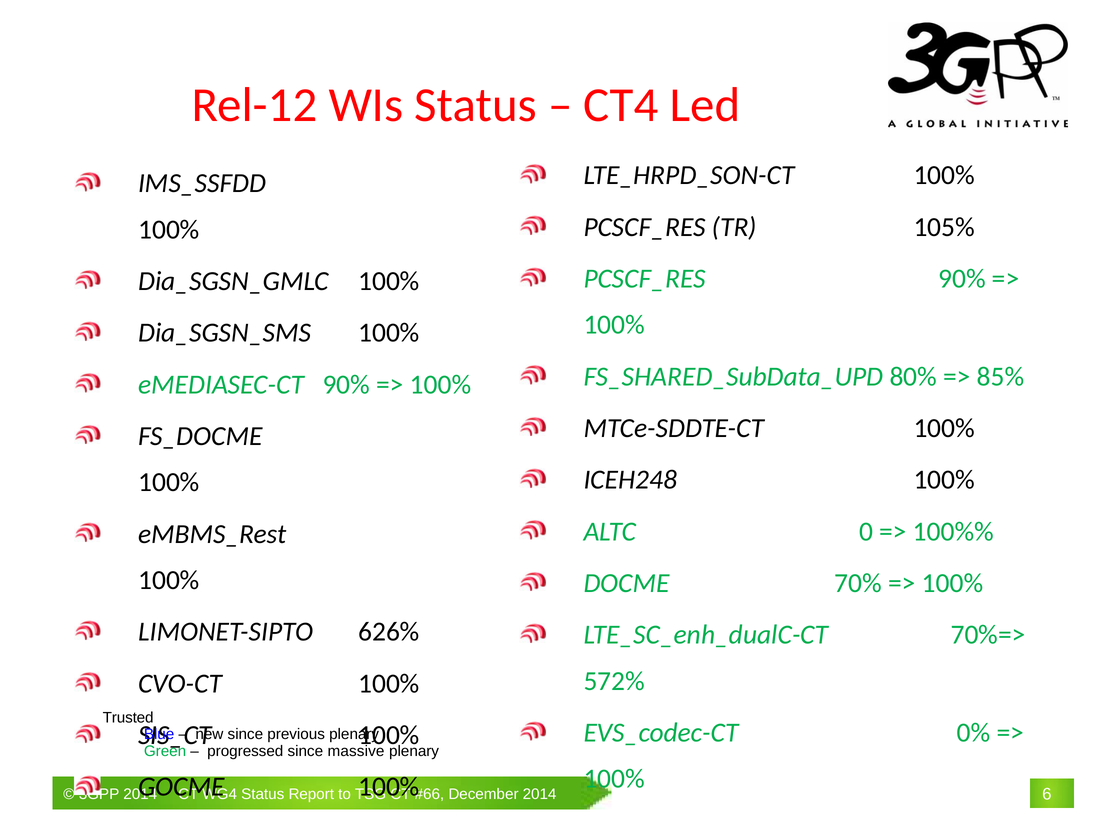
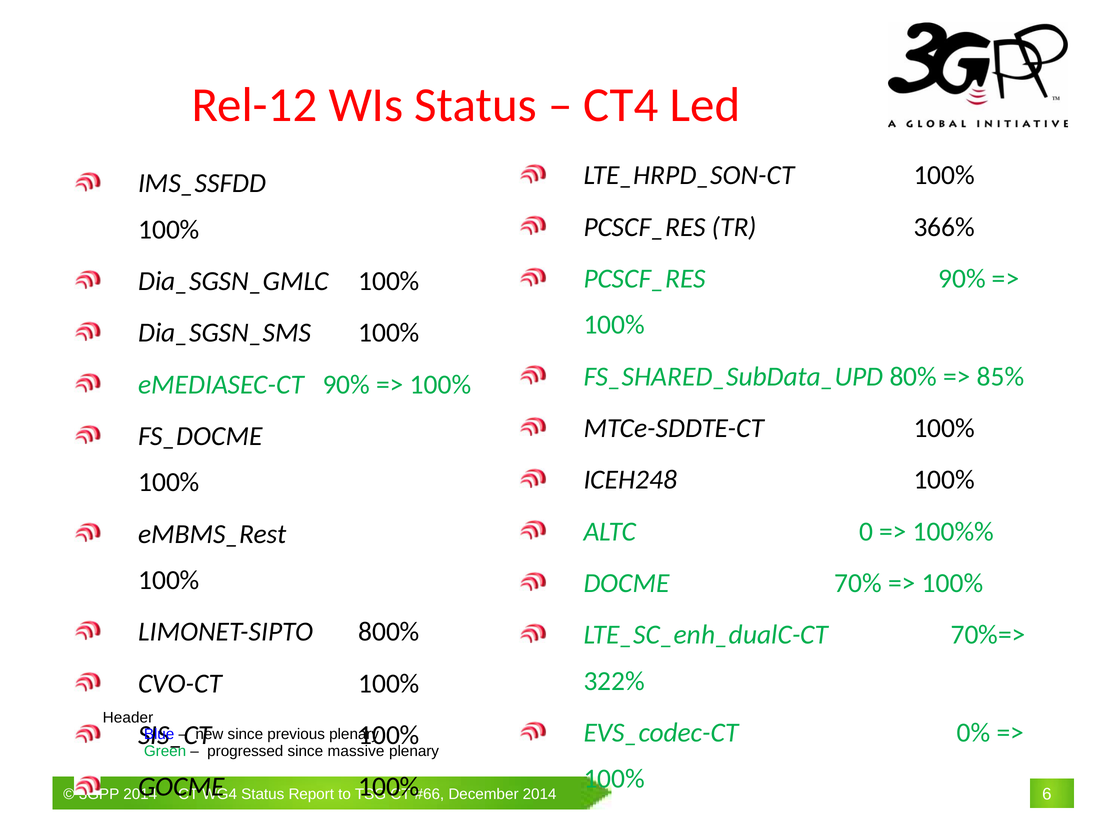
105%: 105% -> 366% (944, 227)
626%: 626% -> 800% (389, 632)
572%: 572% -> 322% (614, 681)
Trusted: Trusted -> Header (128, 718)
